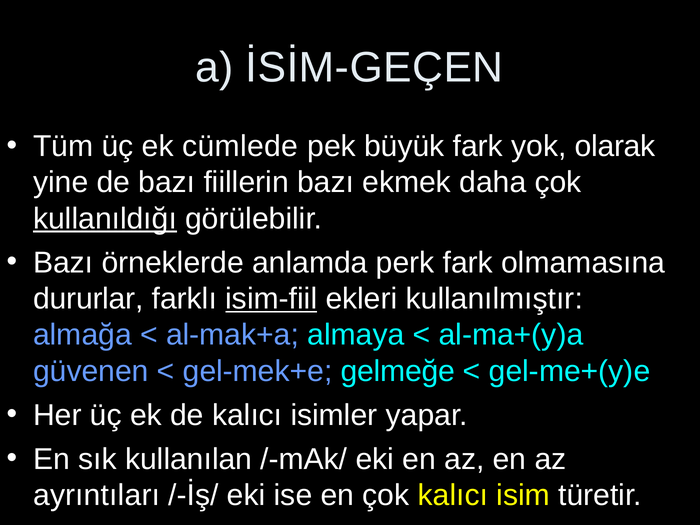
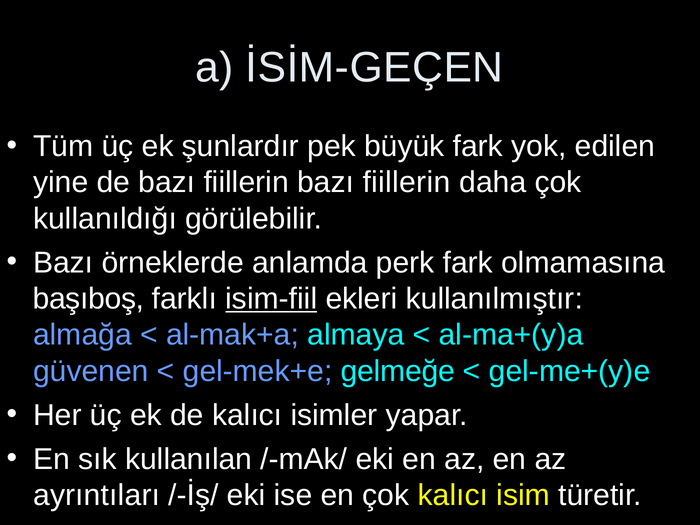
cümlede: cümlede -> şunlardır (240, 146)
olarak: olarak -> edilen (615, 146)
fiillerin bazı ekmek: ekmek -> fiillerin (407, 182)
kullanıldığı underline: present -> none (105, 219)
dururlar: dururlar -> başıboş (88, 299)
